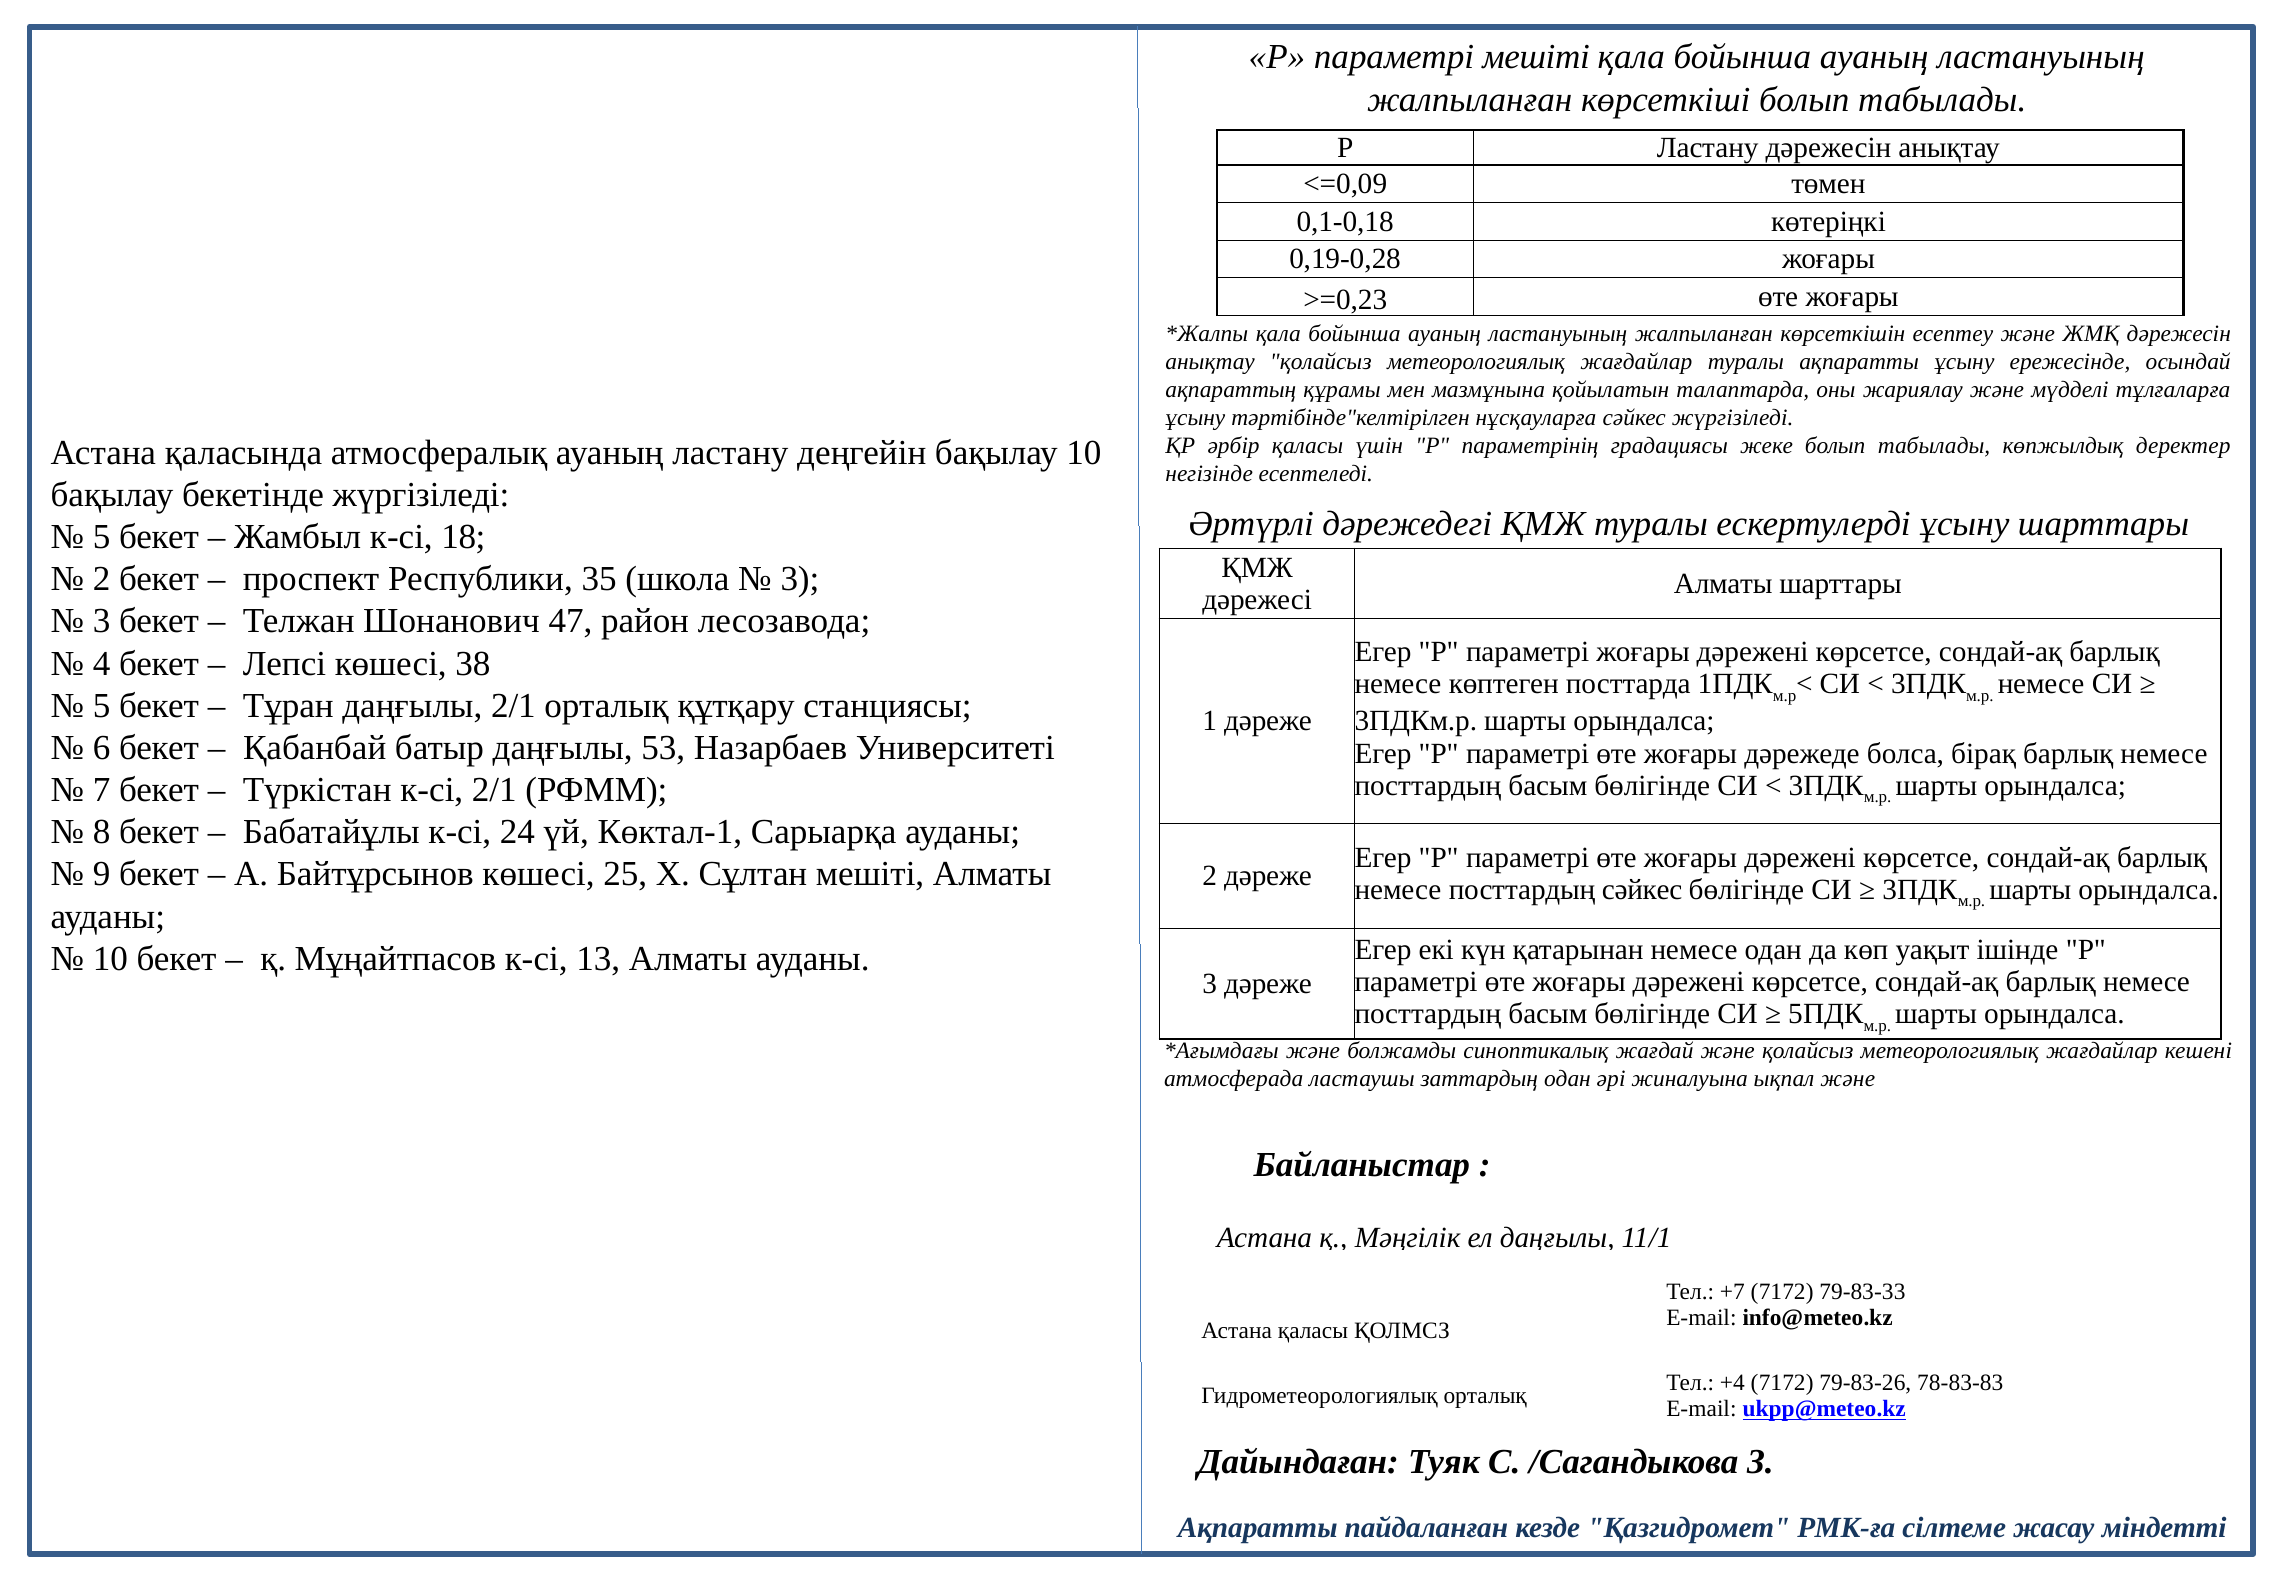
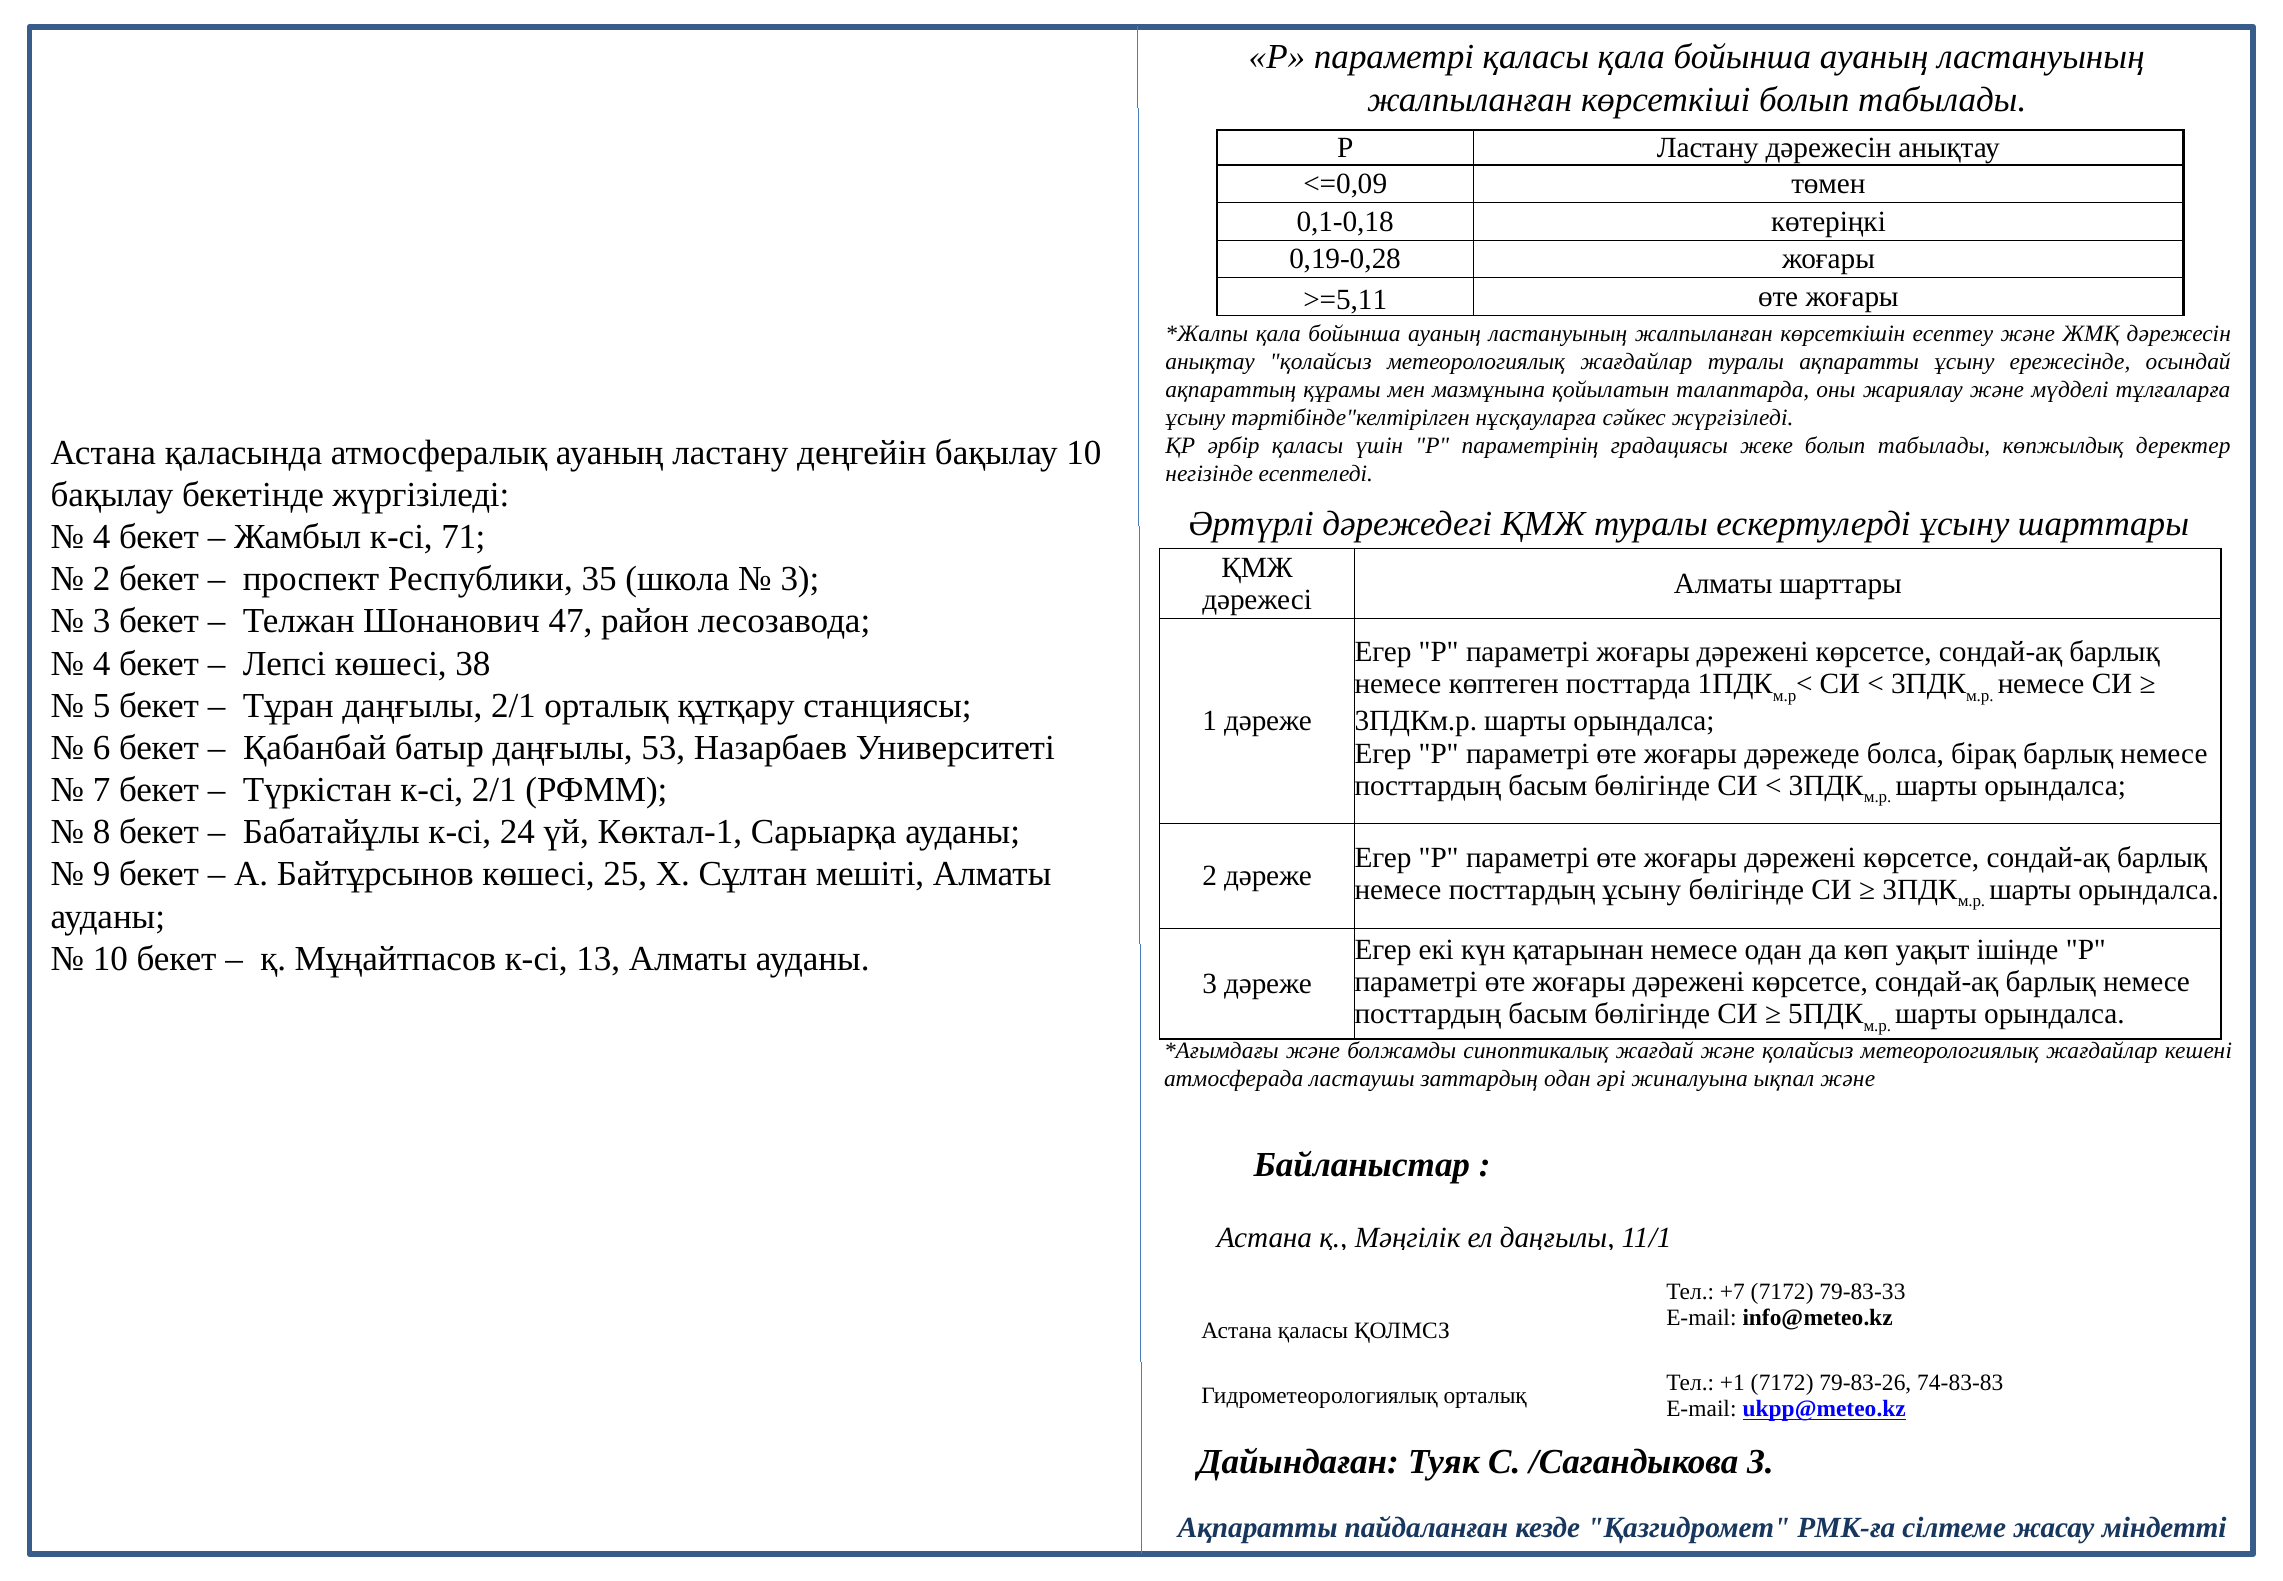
параметрі мешіті: мешіті -> қаласы (1536, 57)
>=0,23: >=0,23 -> >=5,11 (1345, 299)
5: 5 -> 4 (102, 537)
18: 18 -> 71 (463, 537)
посттардың сәйкес: сәйкес -> ұсыну (1642, 890)
+4: +4 -> +1 (1732, 1383)
78-83-83: 78-83-83 -> 74-83-83 (1960, 1383)
